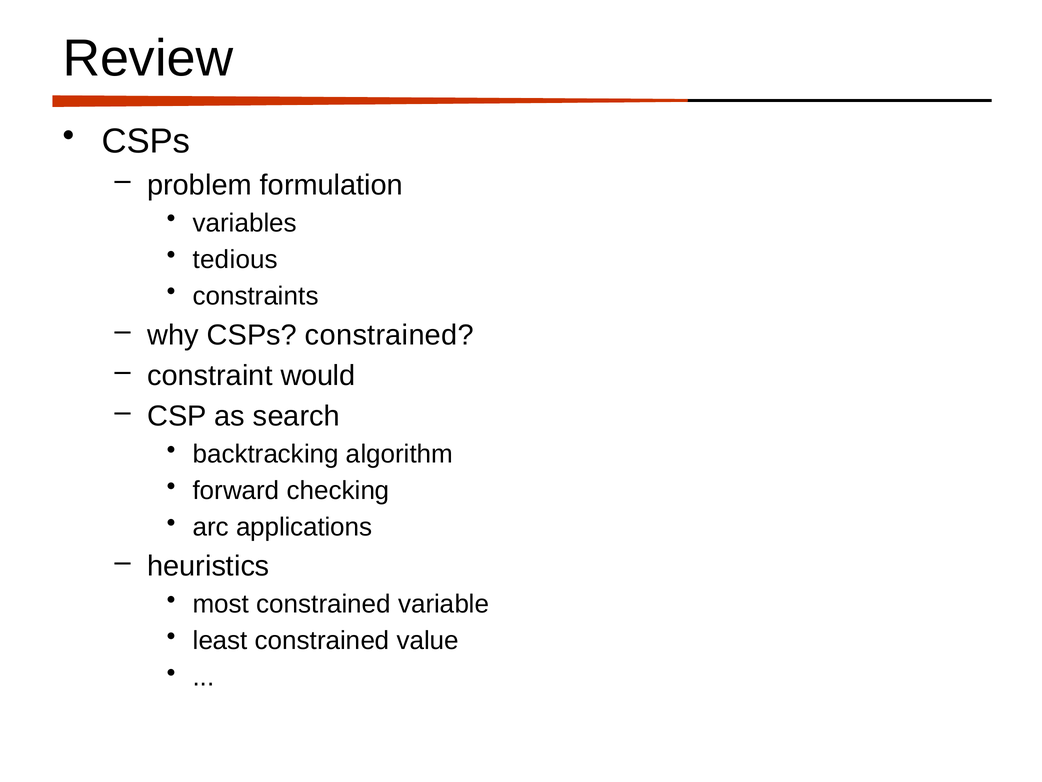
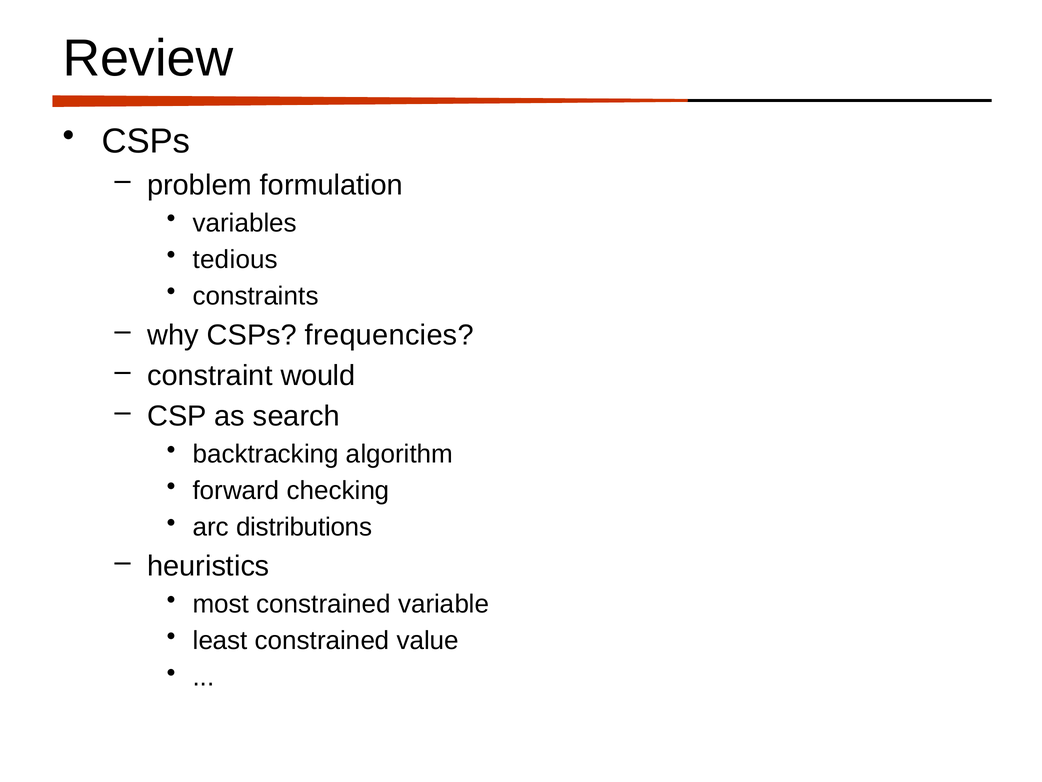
CSPs constrained: constrained -> frequencies (389, 335)
applications: applications -> distributions (304, 527)
